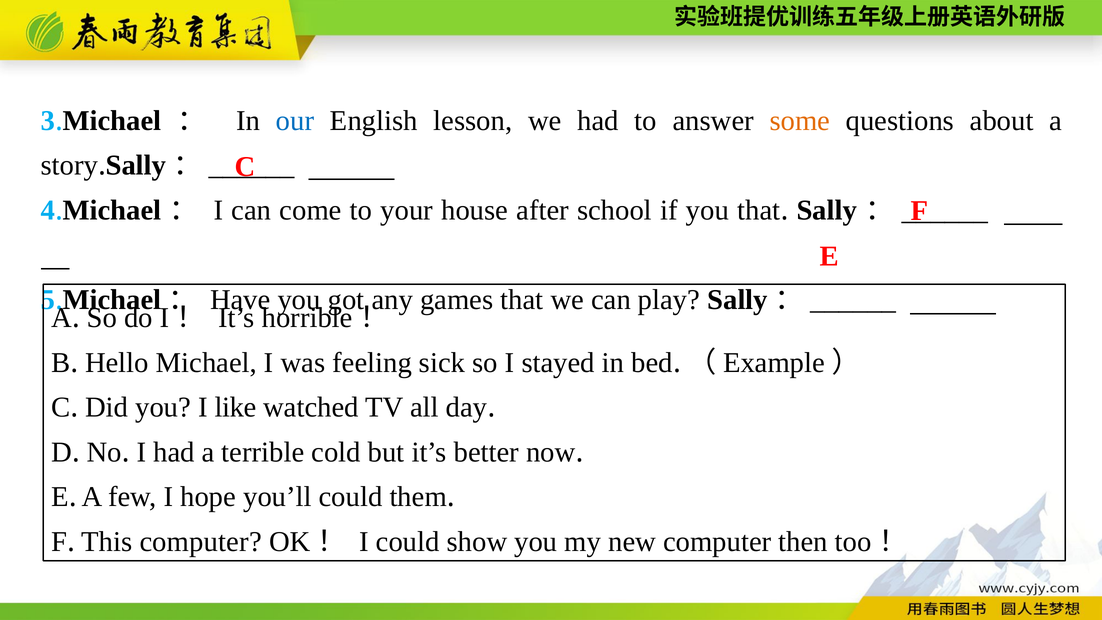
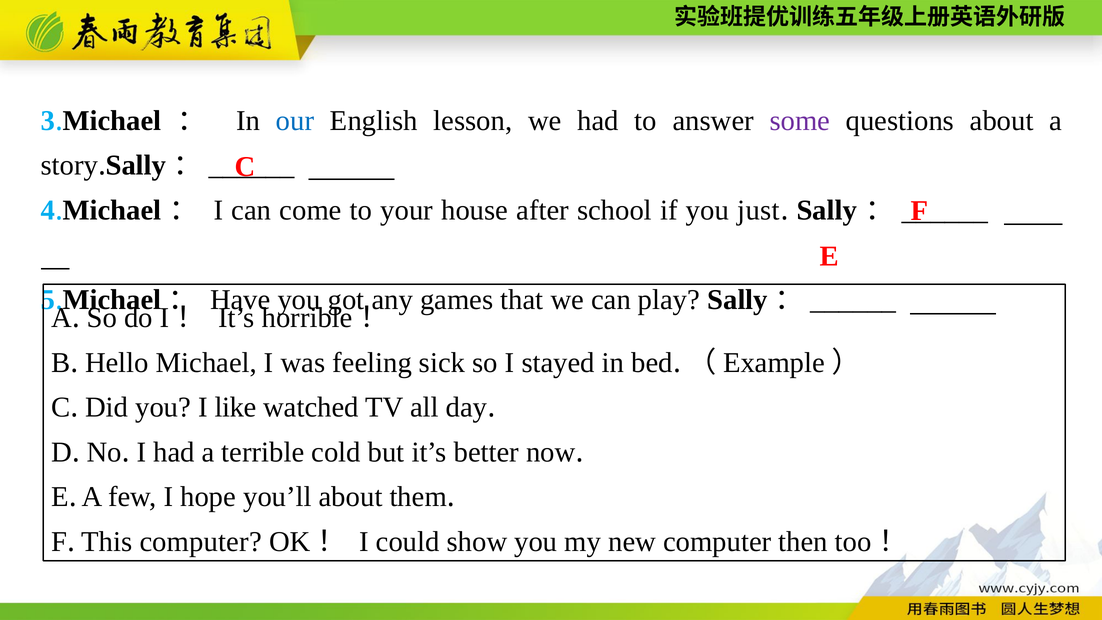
some colour: orange -> purple (800, 121)
you that: that -> just (759, 210)
you’ll could: could -> about (351, 497)
